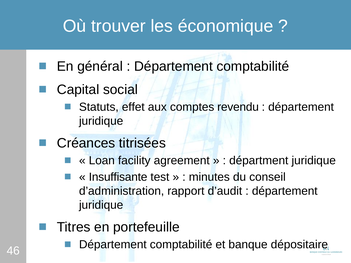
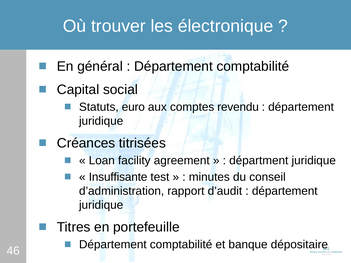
économique: économique -> électronique (226, 26)
effet: effet -> euro (133, 107)
